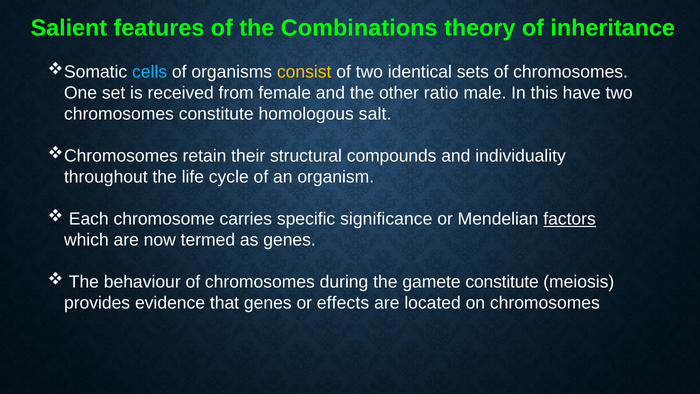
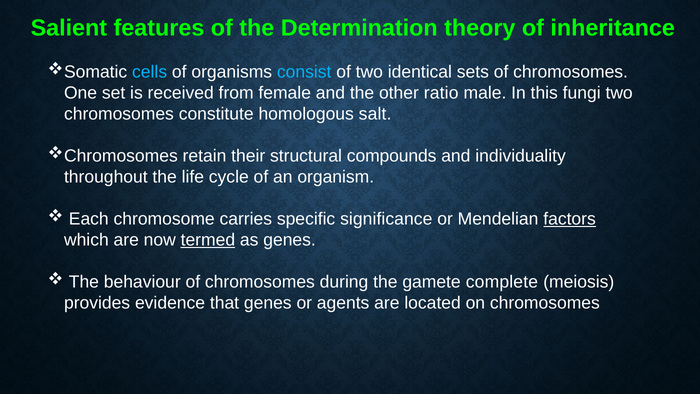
Combinations: Combinations -> Determination (359, 28)
consist colour: yellow -> light blue (304, 72)
have: have -> fungi (582, 93)
termed underline: none -> present (208, 240)
gamete constitute: constitute -> complete (502, 282)
effects: effects -> agents (343, 303)
